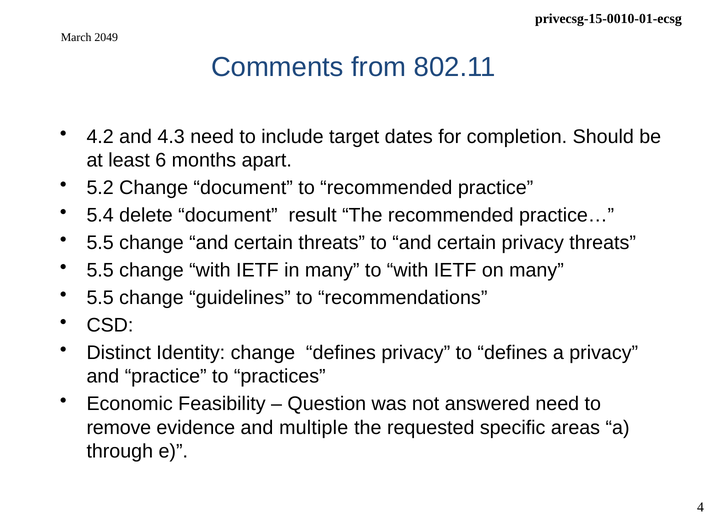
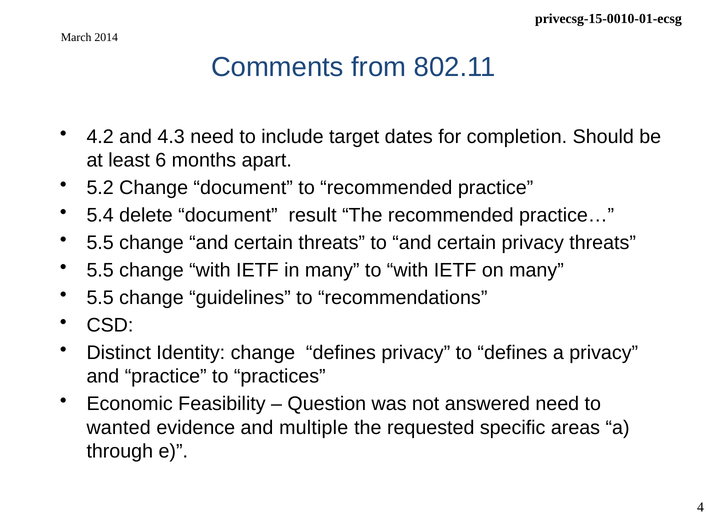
2049: 2049 -> 2014 (106, 37)
remove: remove -> wanted (119, 428)
